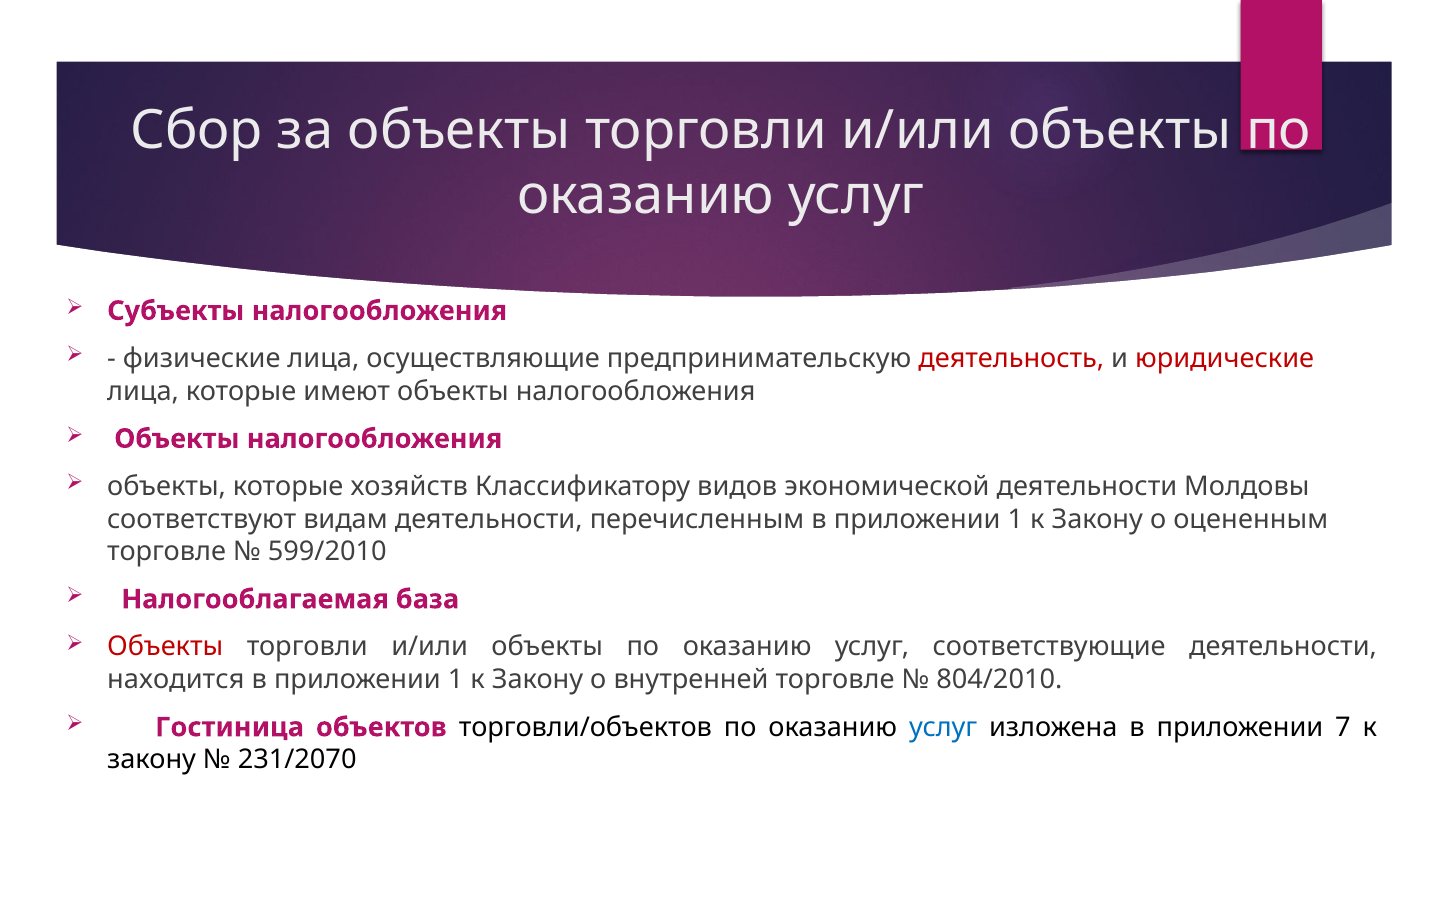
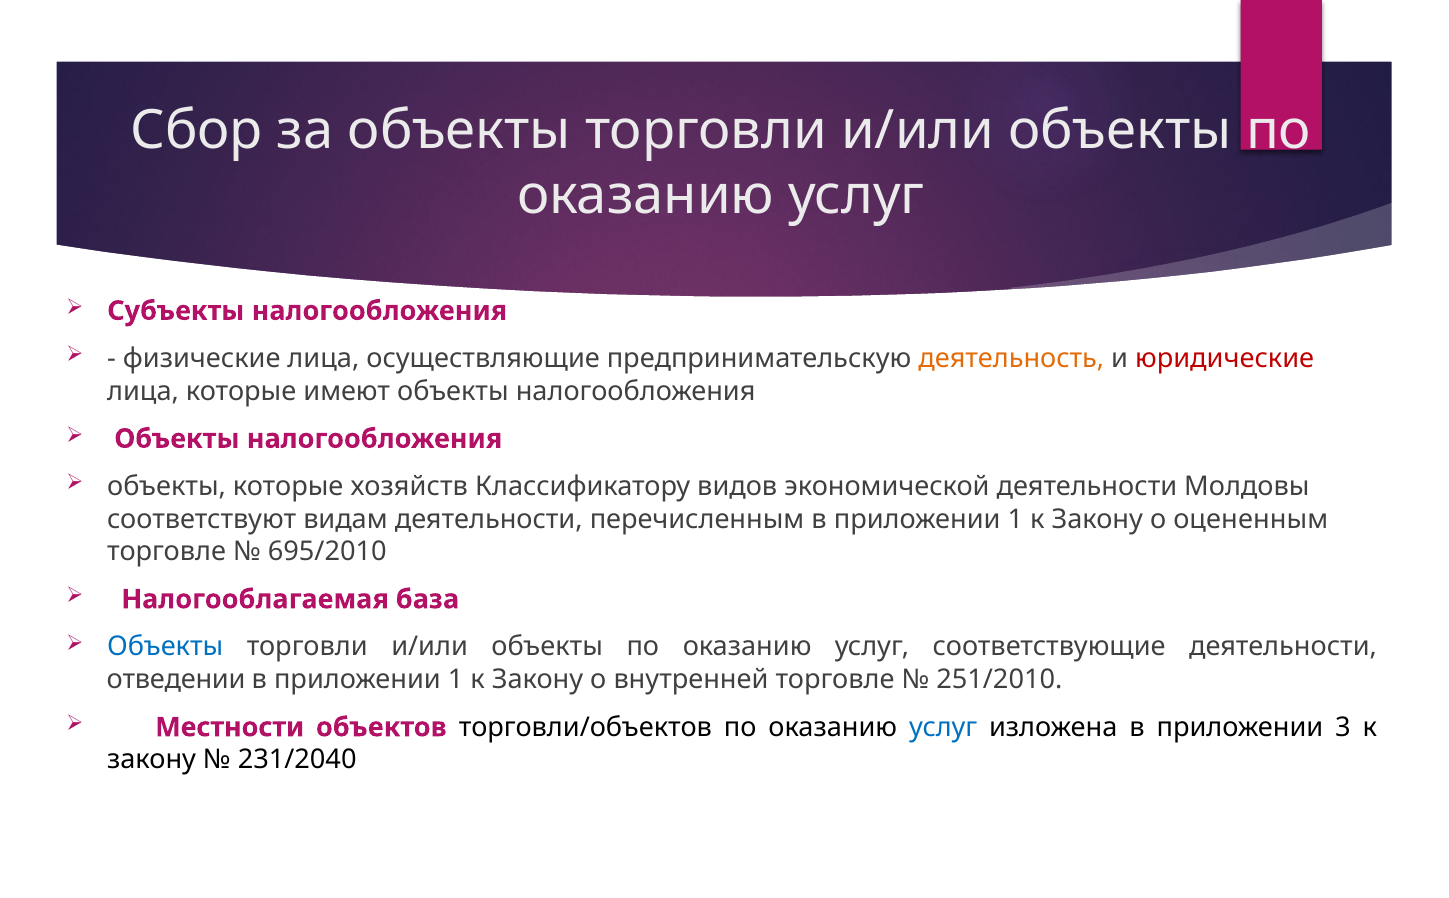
деятельность colour: red -> orange (1011, 359)
599/2010: 599/2010 -> 695/2010 (327, 552)
Объекты colour: red -> blue (165, 647)
находится: находится -> отведении (176, 680)
804/2010: 804/2010 -> 251/2010 (999, 680)
Гостиница: Гостиница -> Местности (230, 728)
7: 7 -> 3 (1343, 728)
231/2070: 231/2070 -> 231/2040 (297, 760)
